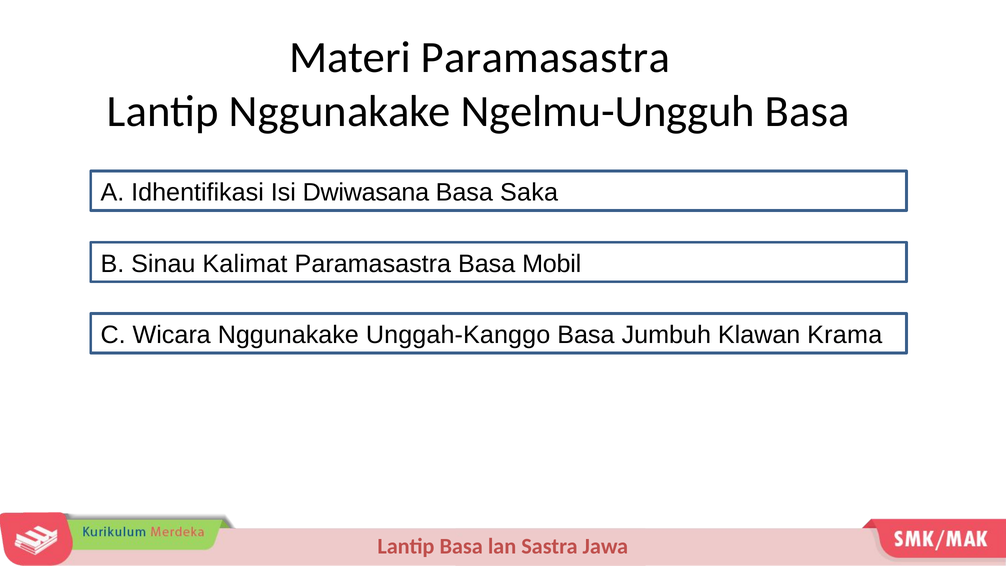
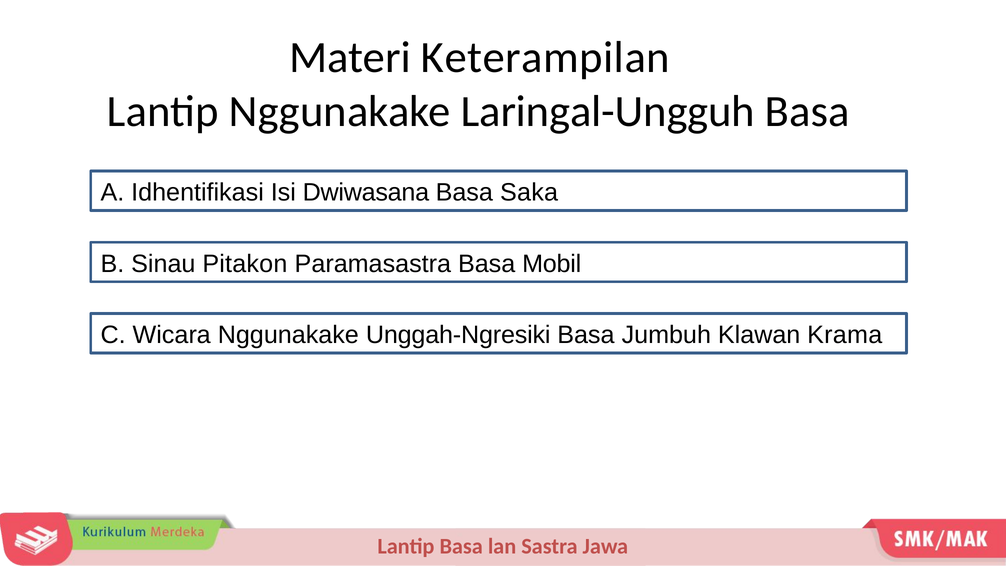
Materi Paramasastra: Paramasastra -> Keterampilan (545, 58)
Ngelmu-Ungguh: Ngelmu-Ungguh -> Laringal-Ungguh (608, 111)
Kalimat: Kalimat -> Pitakon (245, 264)
Unggah-Kanggo: Unggah-Kanggo -> Unggah-Ngresiki (458, 335)
